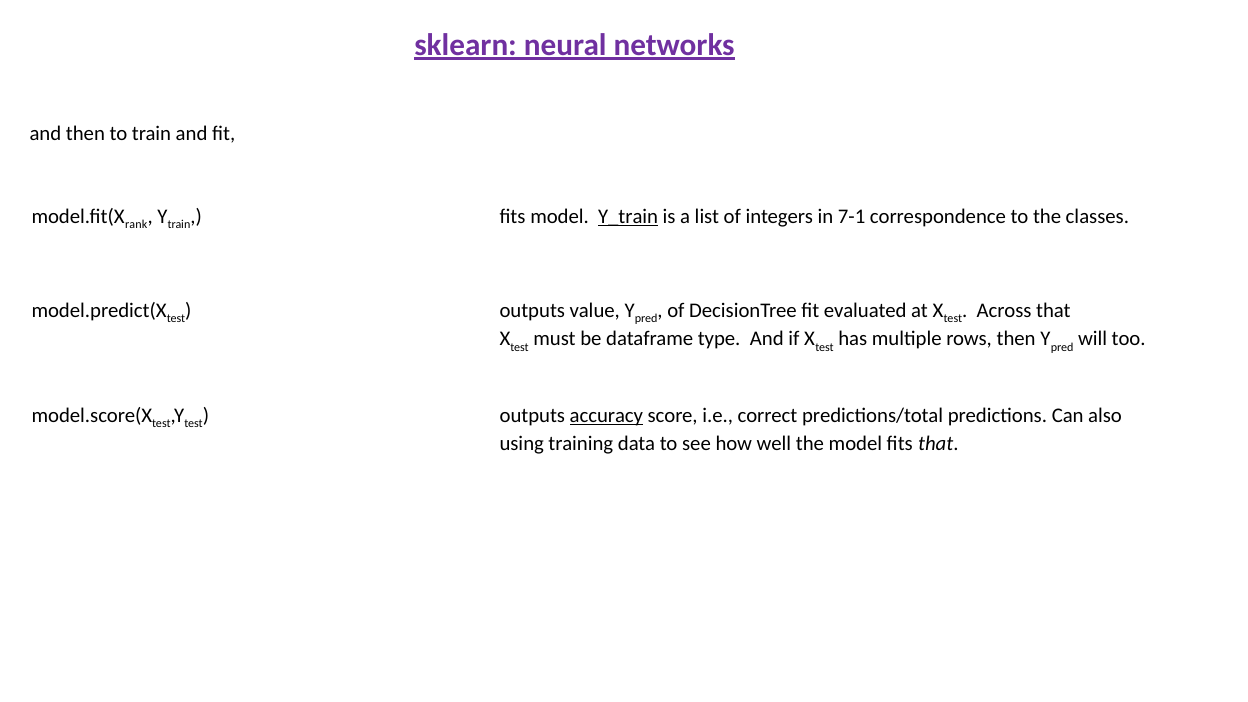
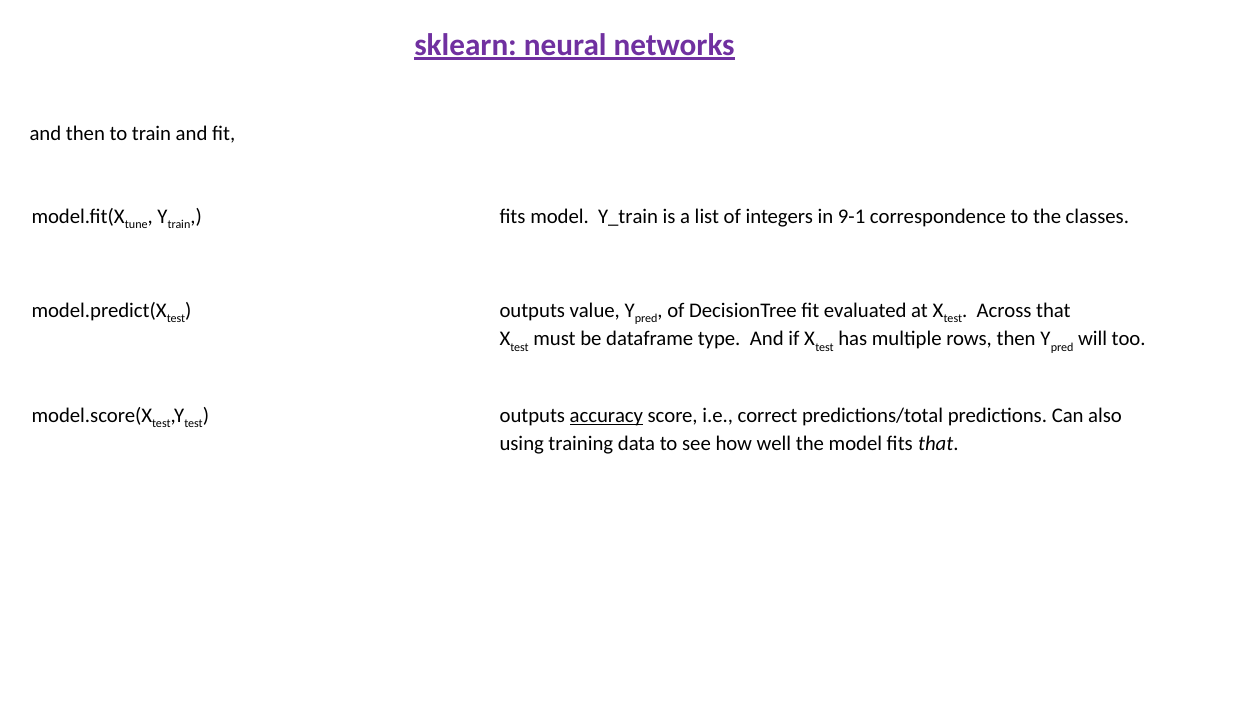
rank: rank -> tune (136, 225)
Y_train underline: present -> none (628, 217)
7-1: 7-1 -> 9-1 (852, 217)
